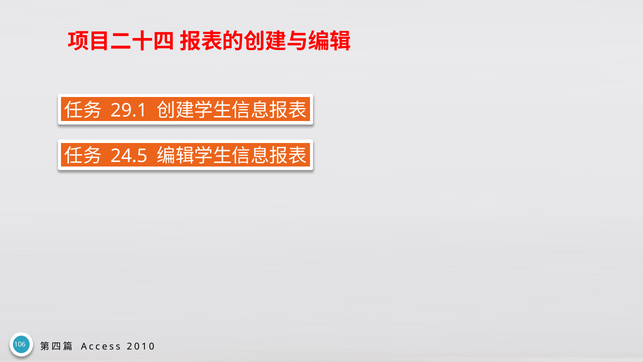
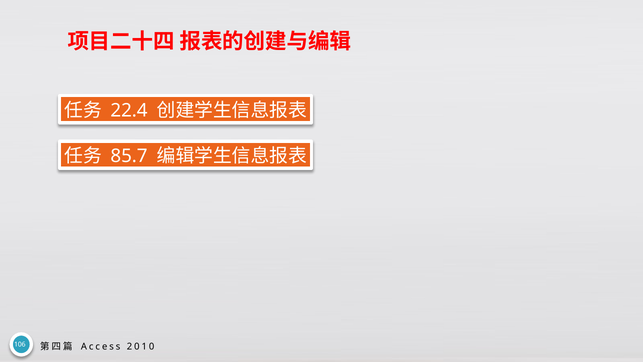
29.1: 29.1 -> 22.4 (129, 110)
24.5: 24.5 -> 85.7 (129, 156)
